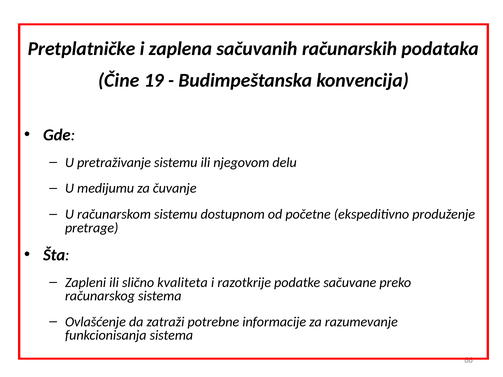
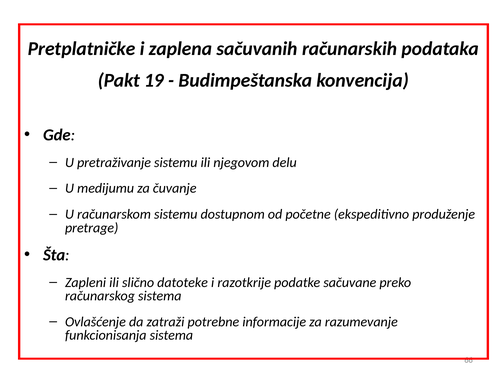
Čine: Čine -> Pakt (119, 80)
kvaliteta: kvaliteta -> datoteke (183, 283)
